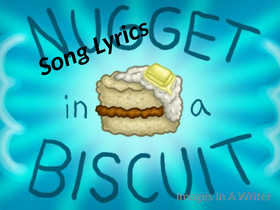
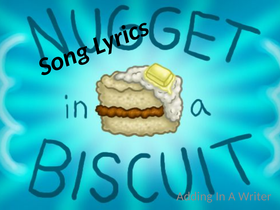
Images: Images -> Adding (195, 196)
